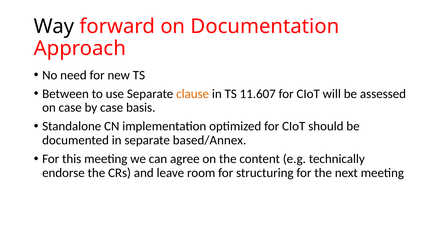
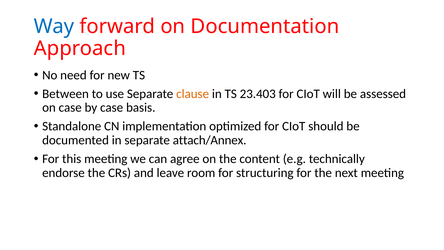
Way colour: black -> blue (54, 26)
11.607: 11.607 -> 23.403 (258, 94)
based/Annex: based/Annex -> attach/Annex (210, 140)
